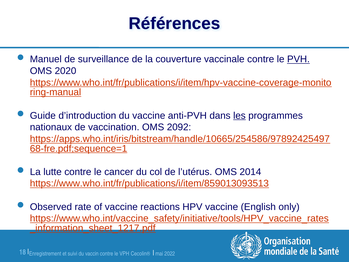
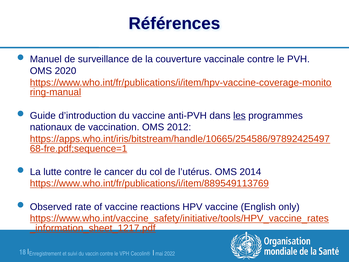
PVH underline: present -> none (298, 59)
2092: 2092 -> 2012 (179, 127)
https://www.who.int/fr/publications/i/item/859013093513: https://www.who.int/fr/publications/i/item/859013093513 -> https://www.who.int/fr/publications/i/item/889549113769 (149, 183)
